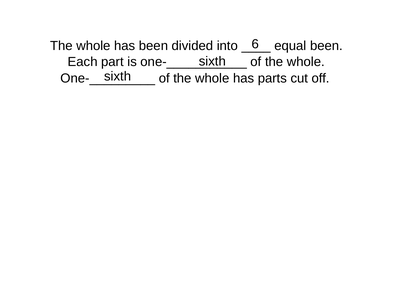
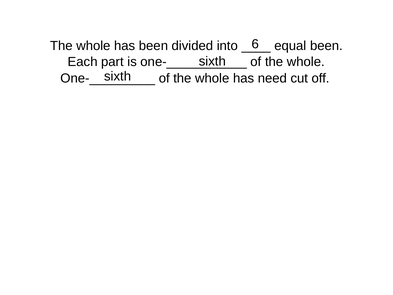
parts: parts -> need (272, 78)
